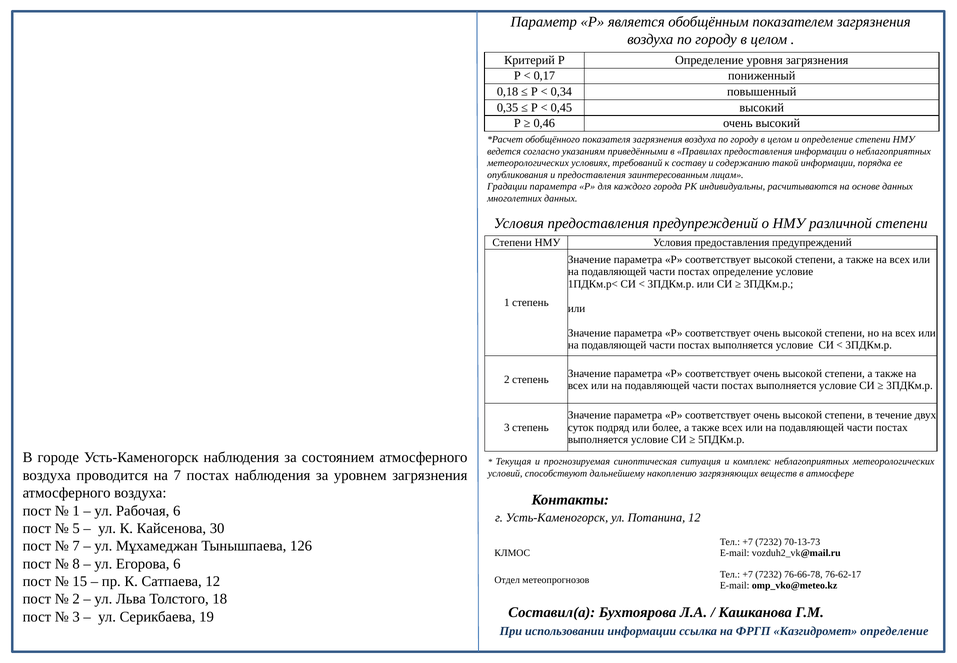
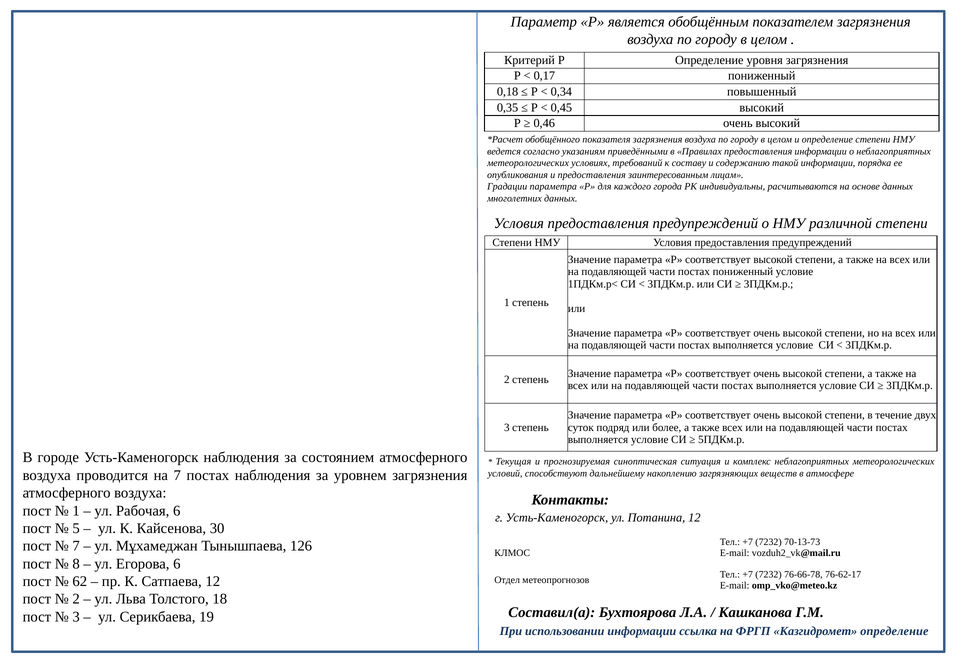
постах определение: определение -> пониженный (743, 272)
15: 15 -> 62 (80, 581)
